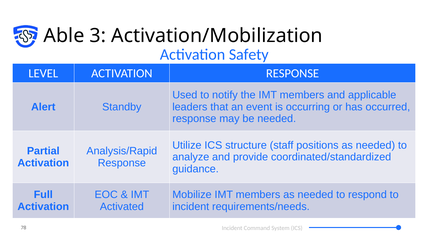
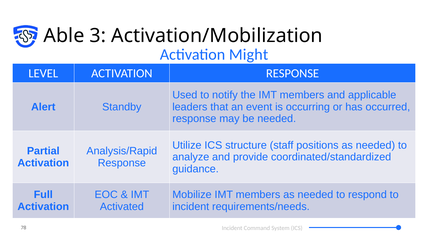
Safety: Safety -> Might (249, 55)
